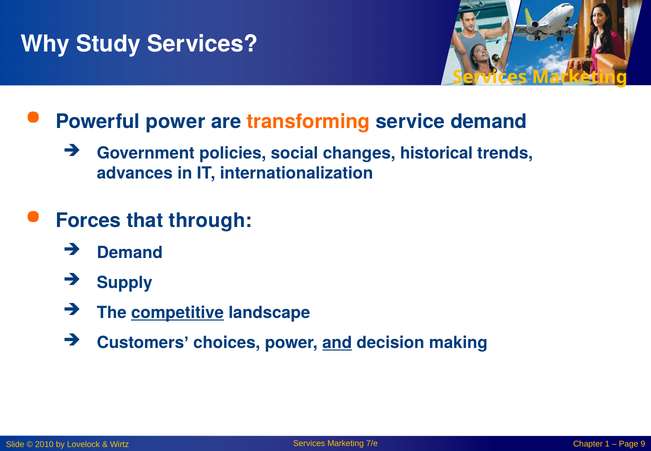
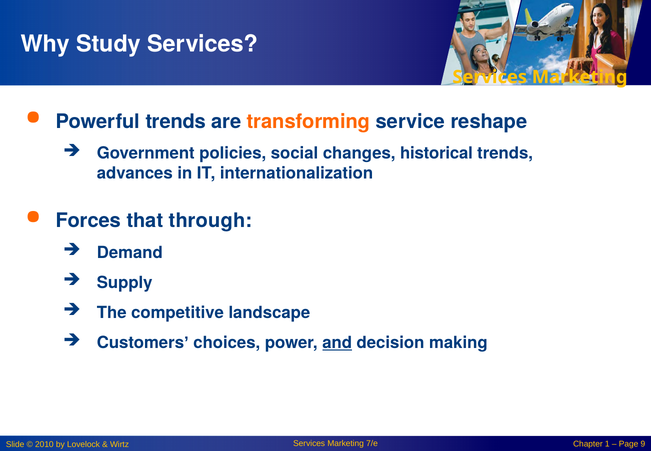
Powerful power: power -> trends (176, 121)
service demand: demand -> reshape (489, 121)
competitive underline: present -> none (178, 313)
